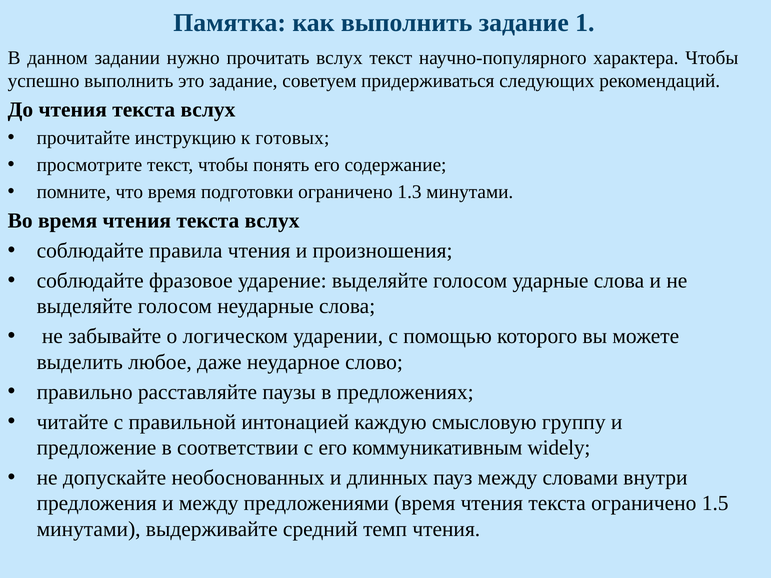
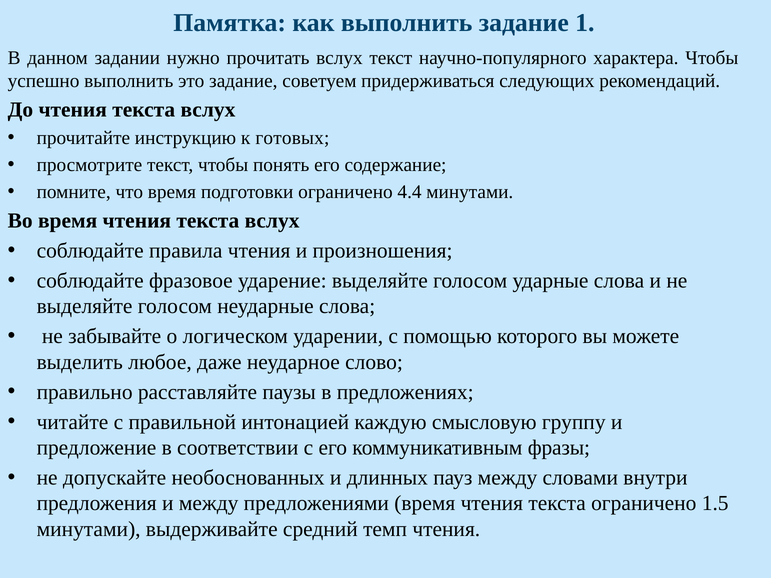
1.3: 1.3 -> 4.4 (410, 192)
widely: widely -> фразы (559, 448)
